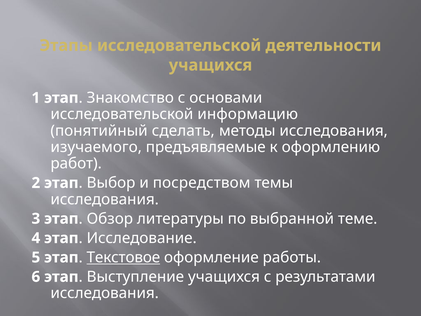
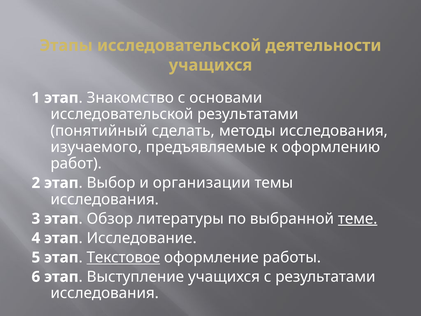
исследовательской информацию: информацию -> результатами (248, 114)
посредством: посредством -> организации (202, 183)
теме underline: none -> present (358, 219)
